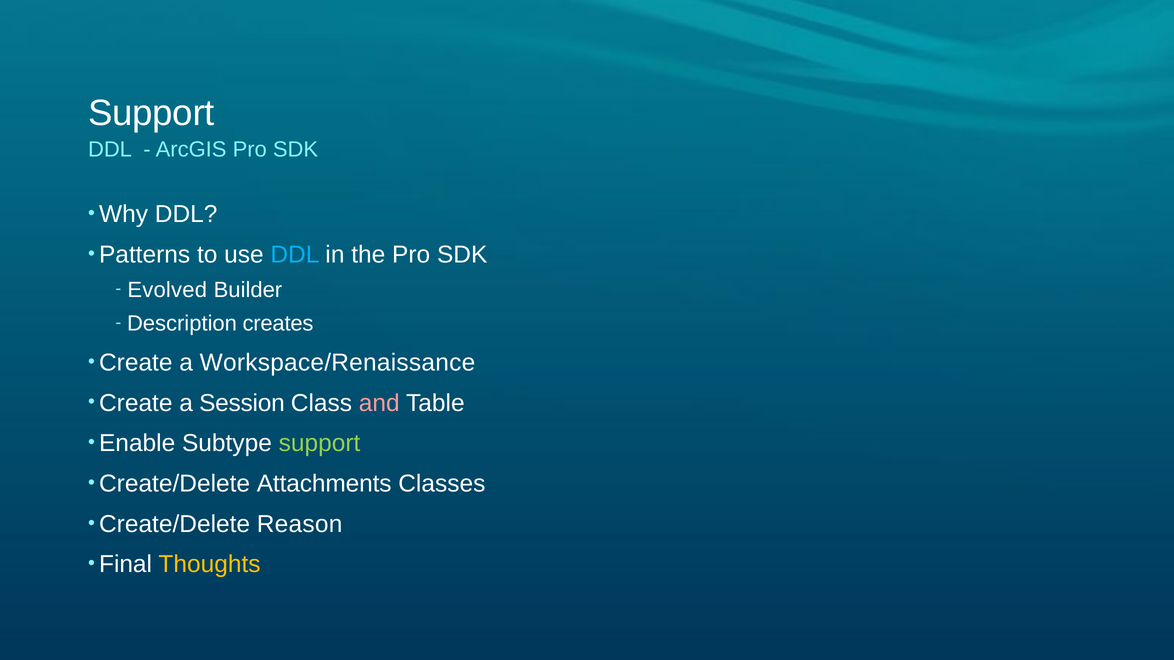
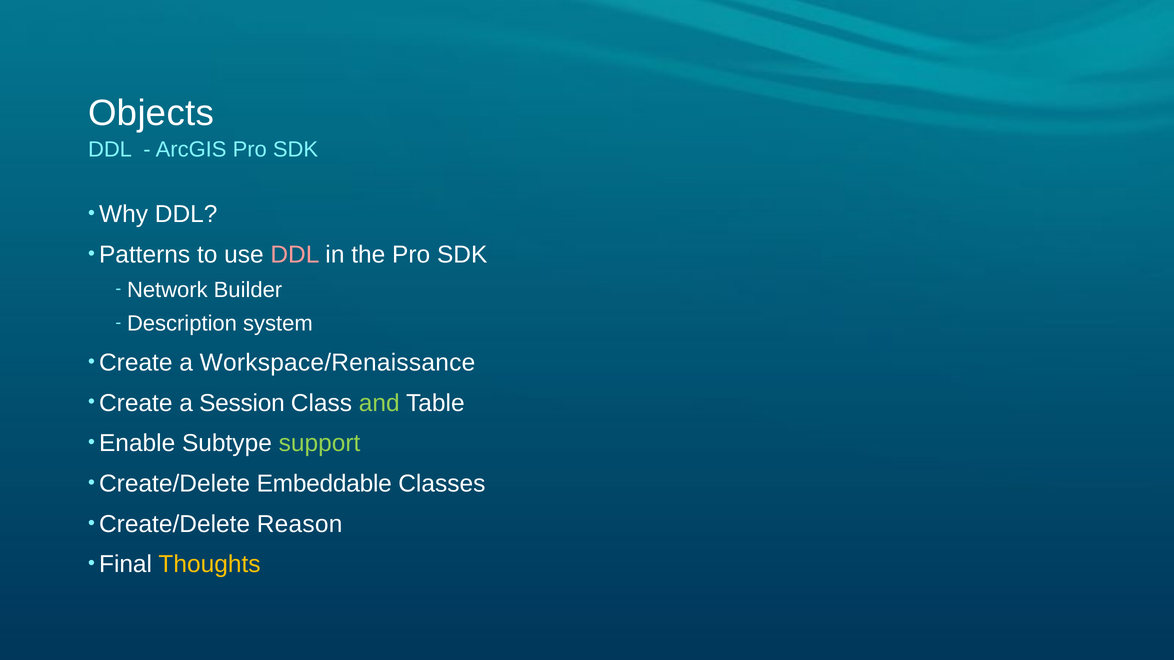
Support: Support -> Objects (151, 113)
DDL colour: light blue -> pink (295, 255)
Evolved: Evolved -> Network (167, 290)
creates: creates -> system (278, 324)
and colour: pink -> light green (379, 403)
Attachments: Attachments -> Embeddable (324, 484)
